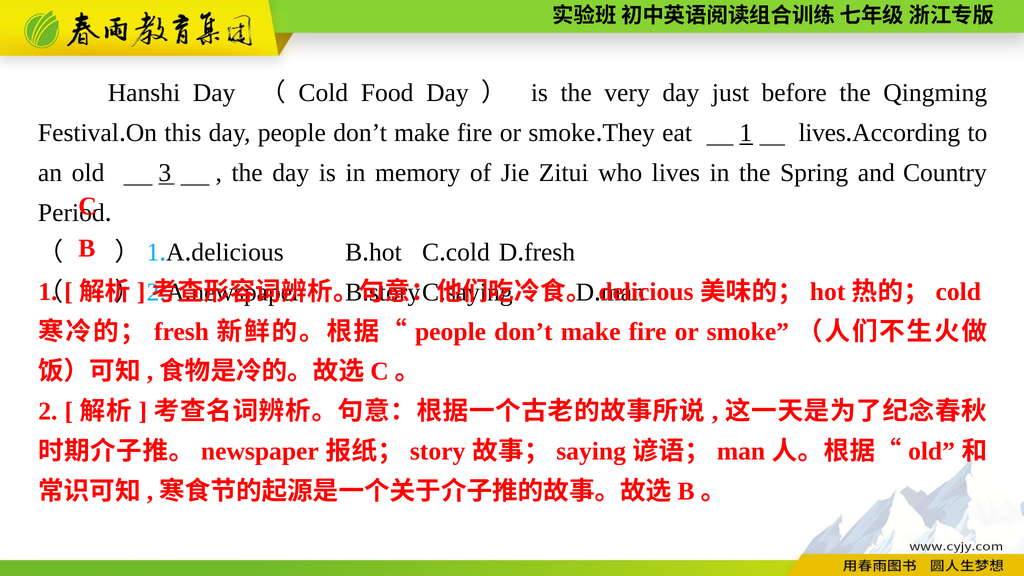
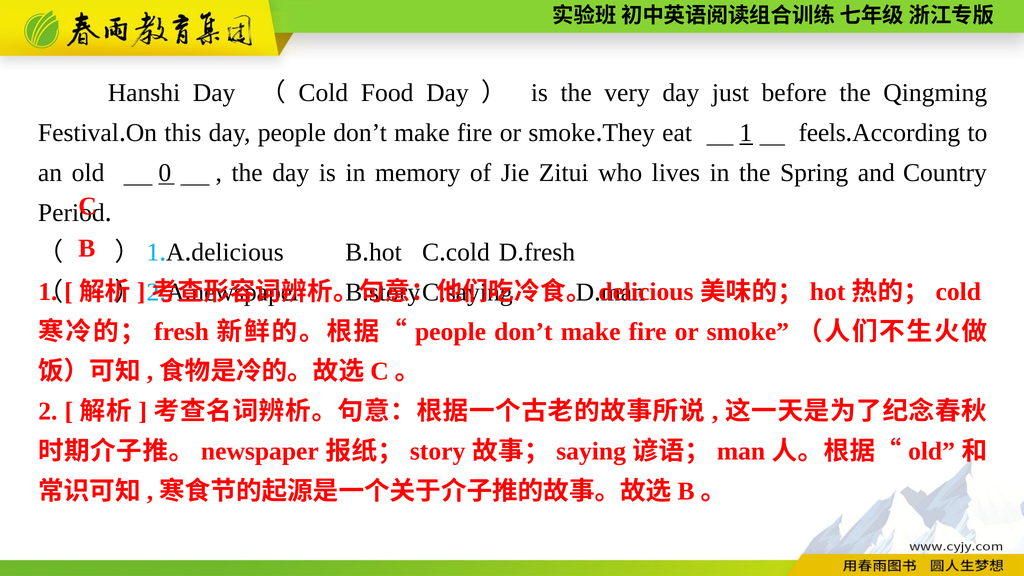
1 lives: lives -> feels (822, 133)
3: 3 -> 0 (165, 173)
